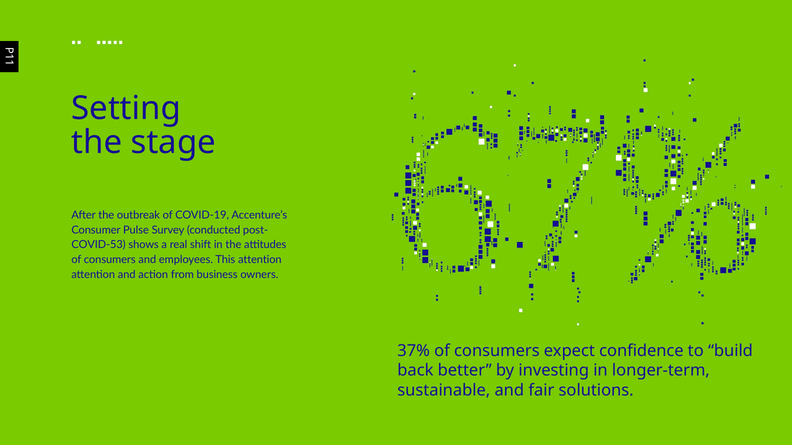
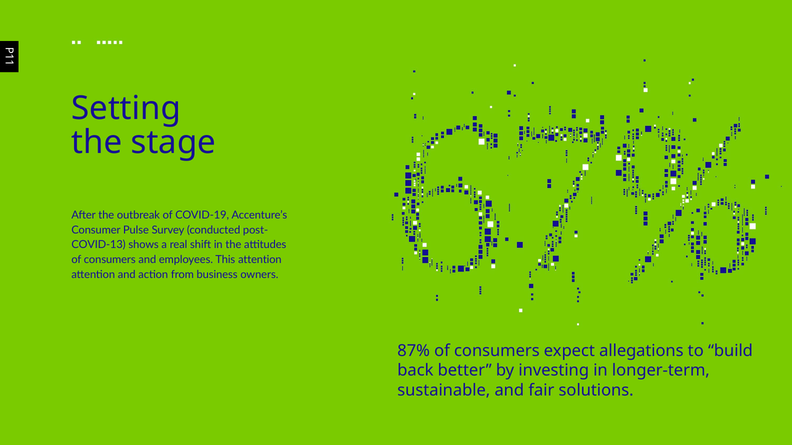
COVID-53: COVID-53 -> COVID-13 (99, 245)
37%: 37% -> 87% (414, 351)
confidence: confidence -> allegations (641, 351)
